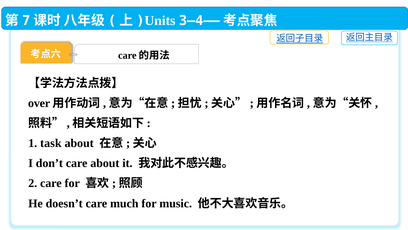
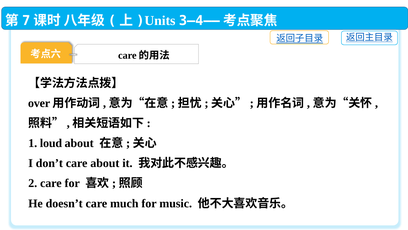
task: task -> loud (51, 143)
